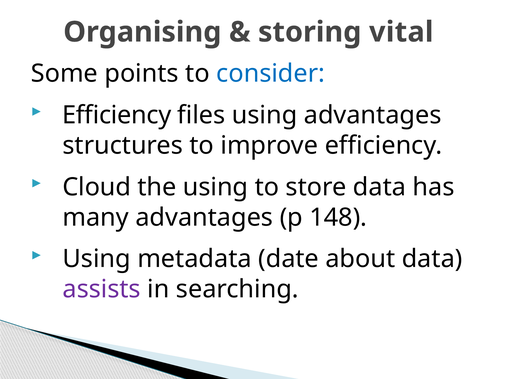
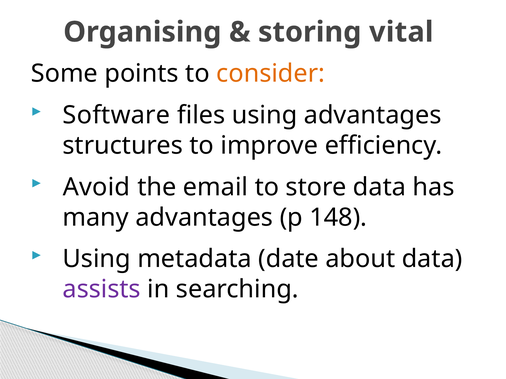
consider colour: blue -> orange (271, 74)
Efficiency: Efficiency -> Software (116, 115)
Cloud: Cloud -> Avoid (96, 187)
the using: using -> email (216, 187)
